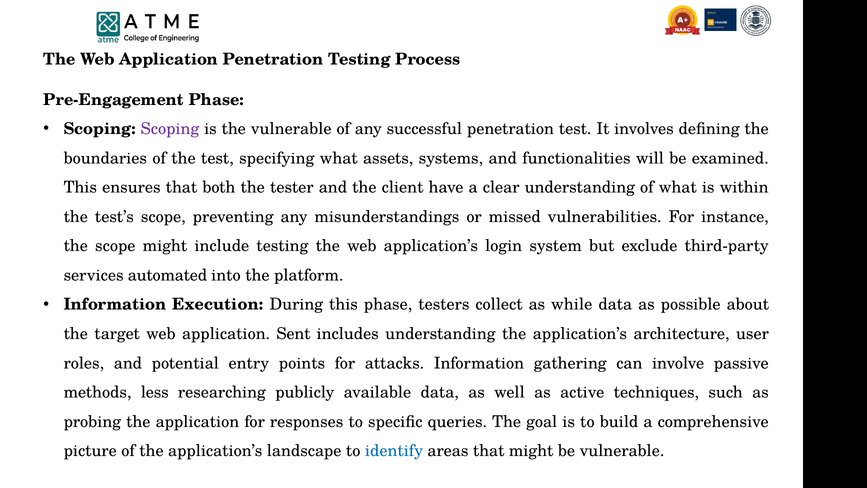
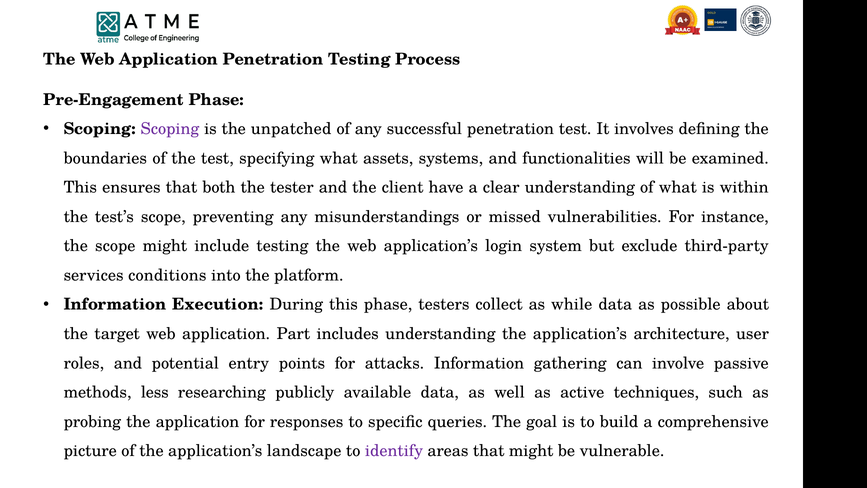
the vulnerable: vulnerable -> unpatched (291, 129)
automated: automated -> conditions (167, 275)
Sent: Sent -> Part (293, 334)
identify colour: blue -> purple (394, 451)
